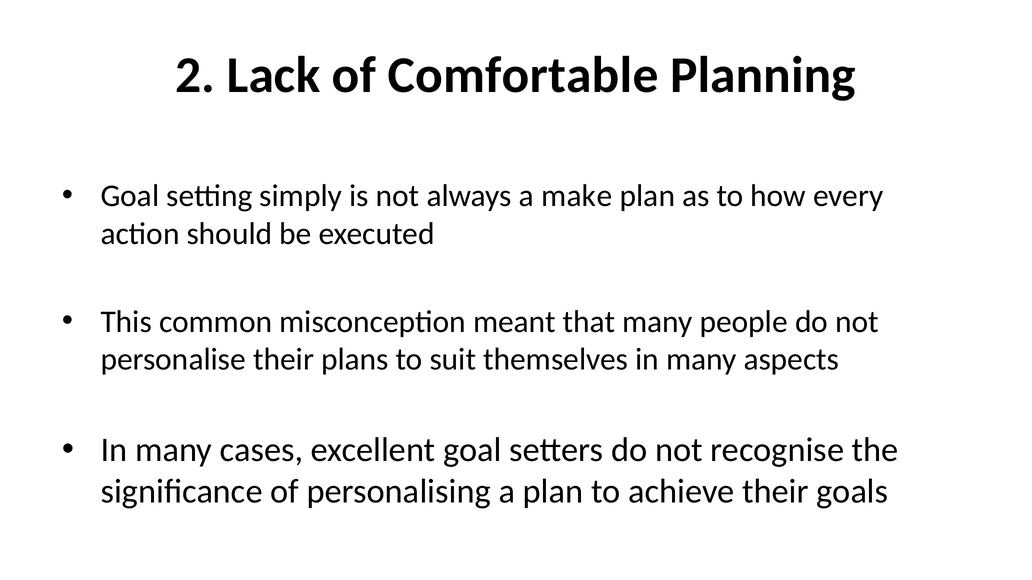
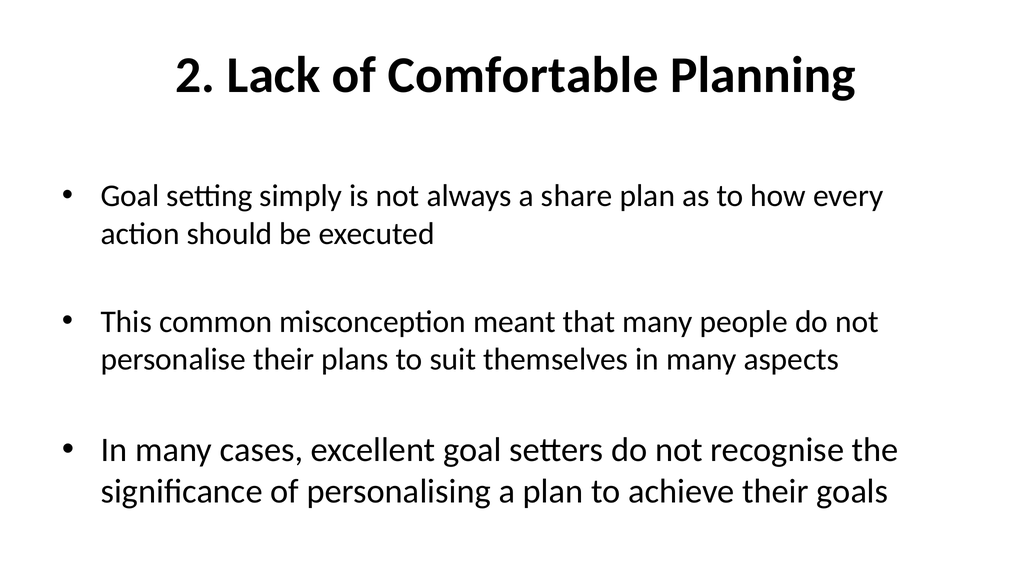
make: make -> share (577, 196)
